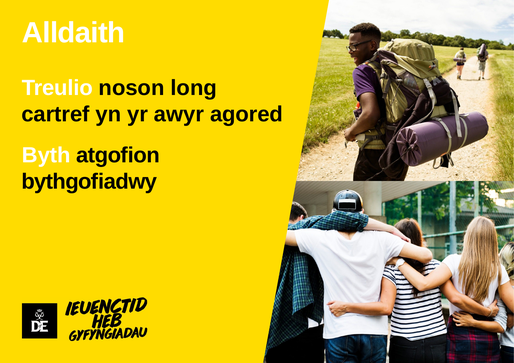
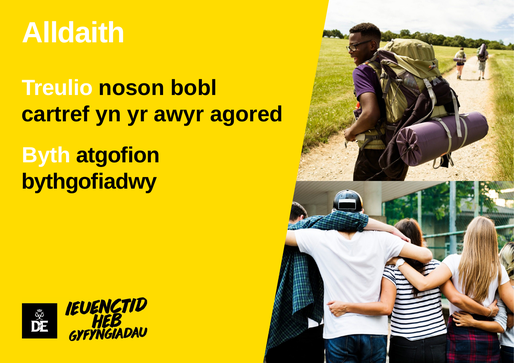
long: long -> bobl (194, 88)
